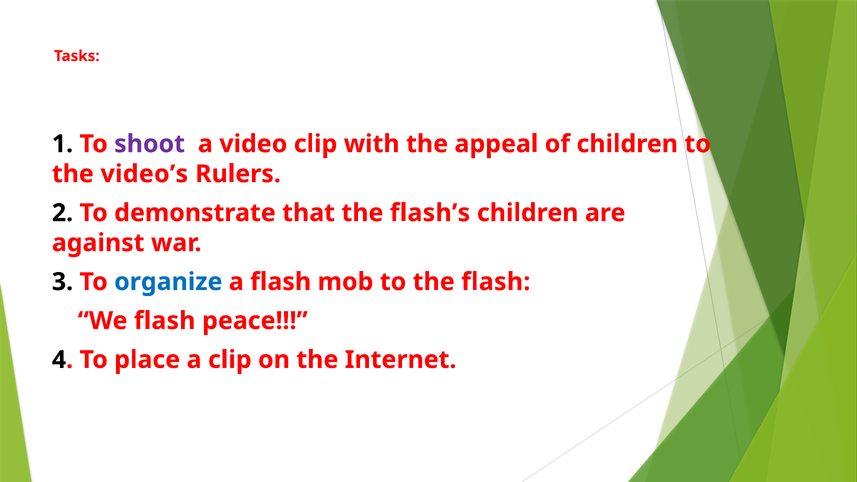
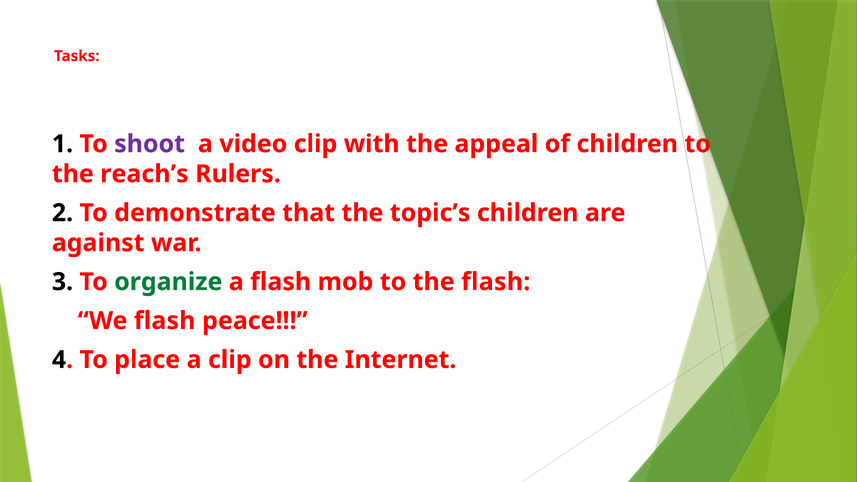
video’s: video’s -> reach’s (144, 174)
flash’s: flash’s -> topic’s (430, 213)
organize colour: blue -> green (168, 282)
